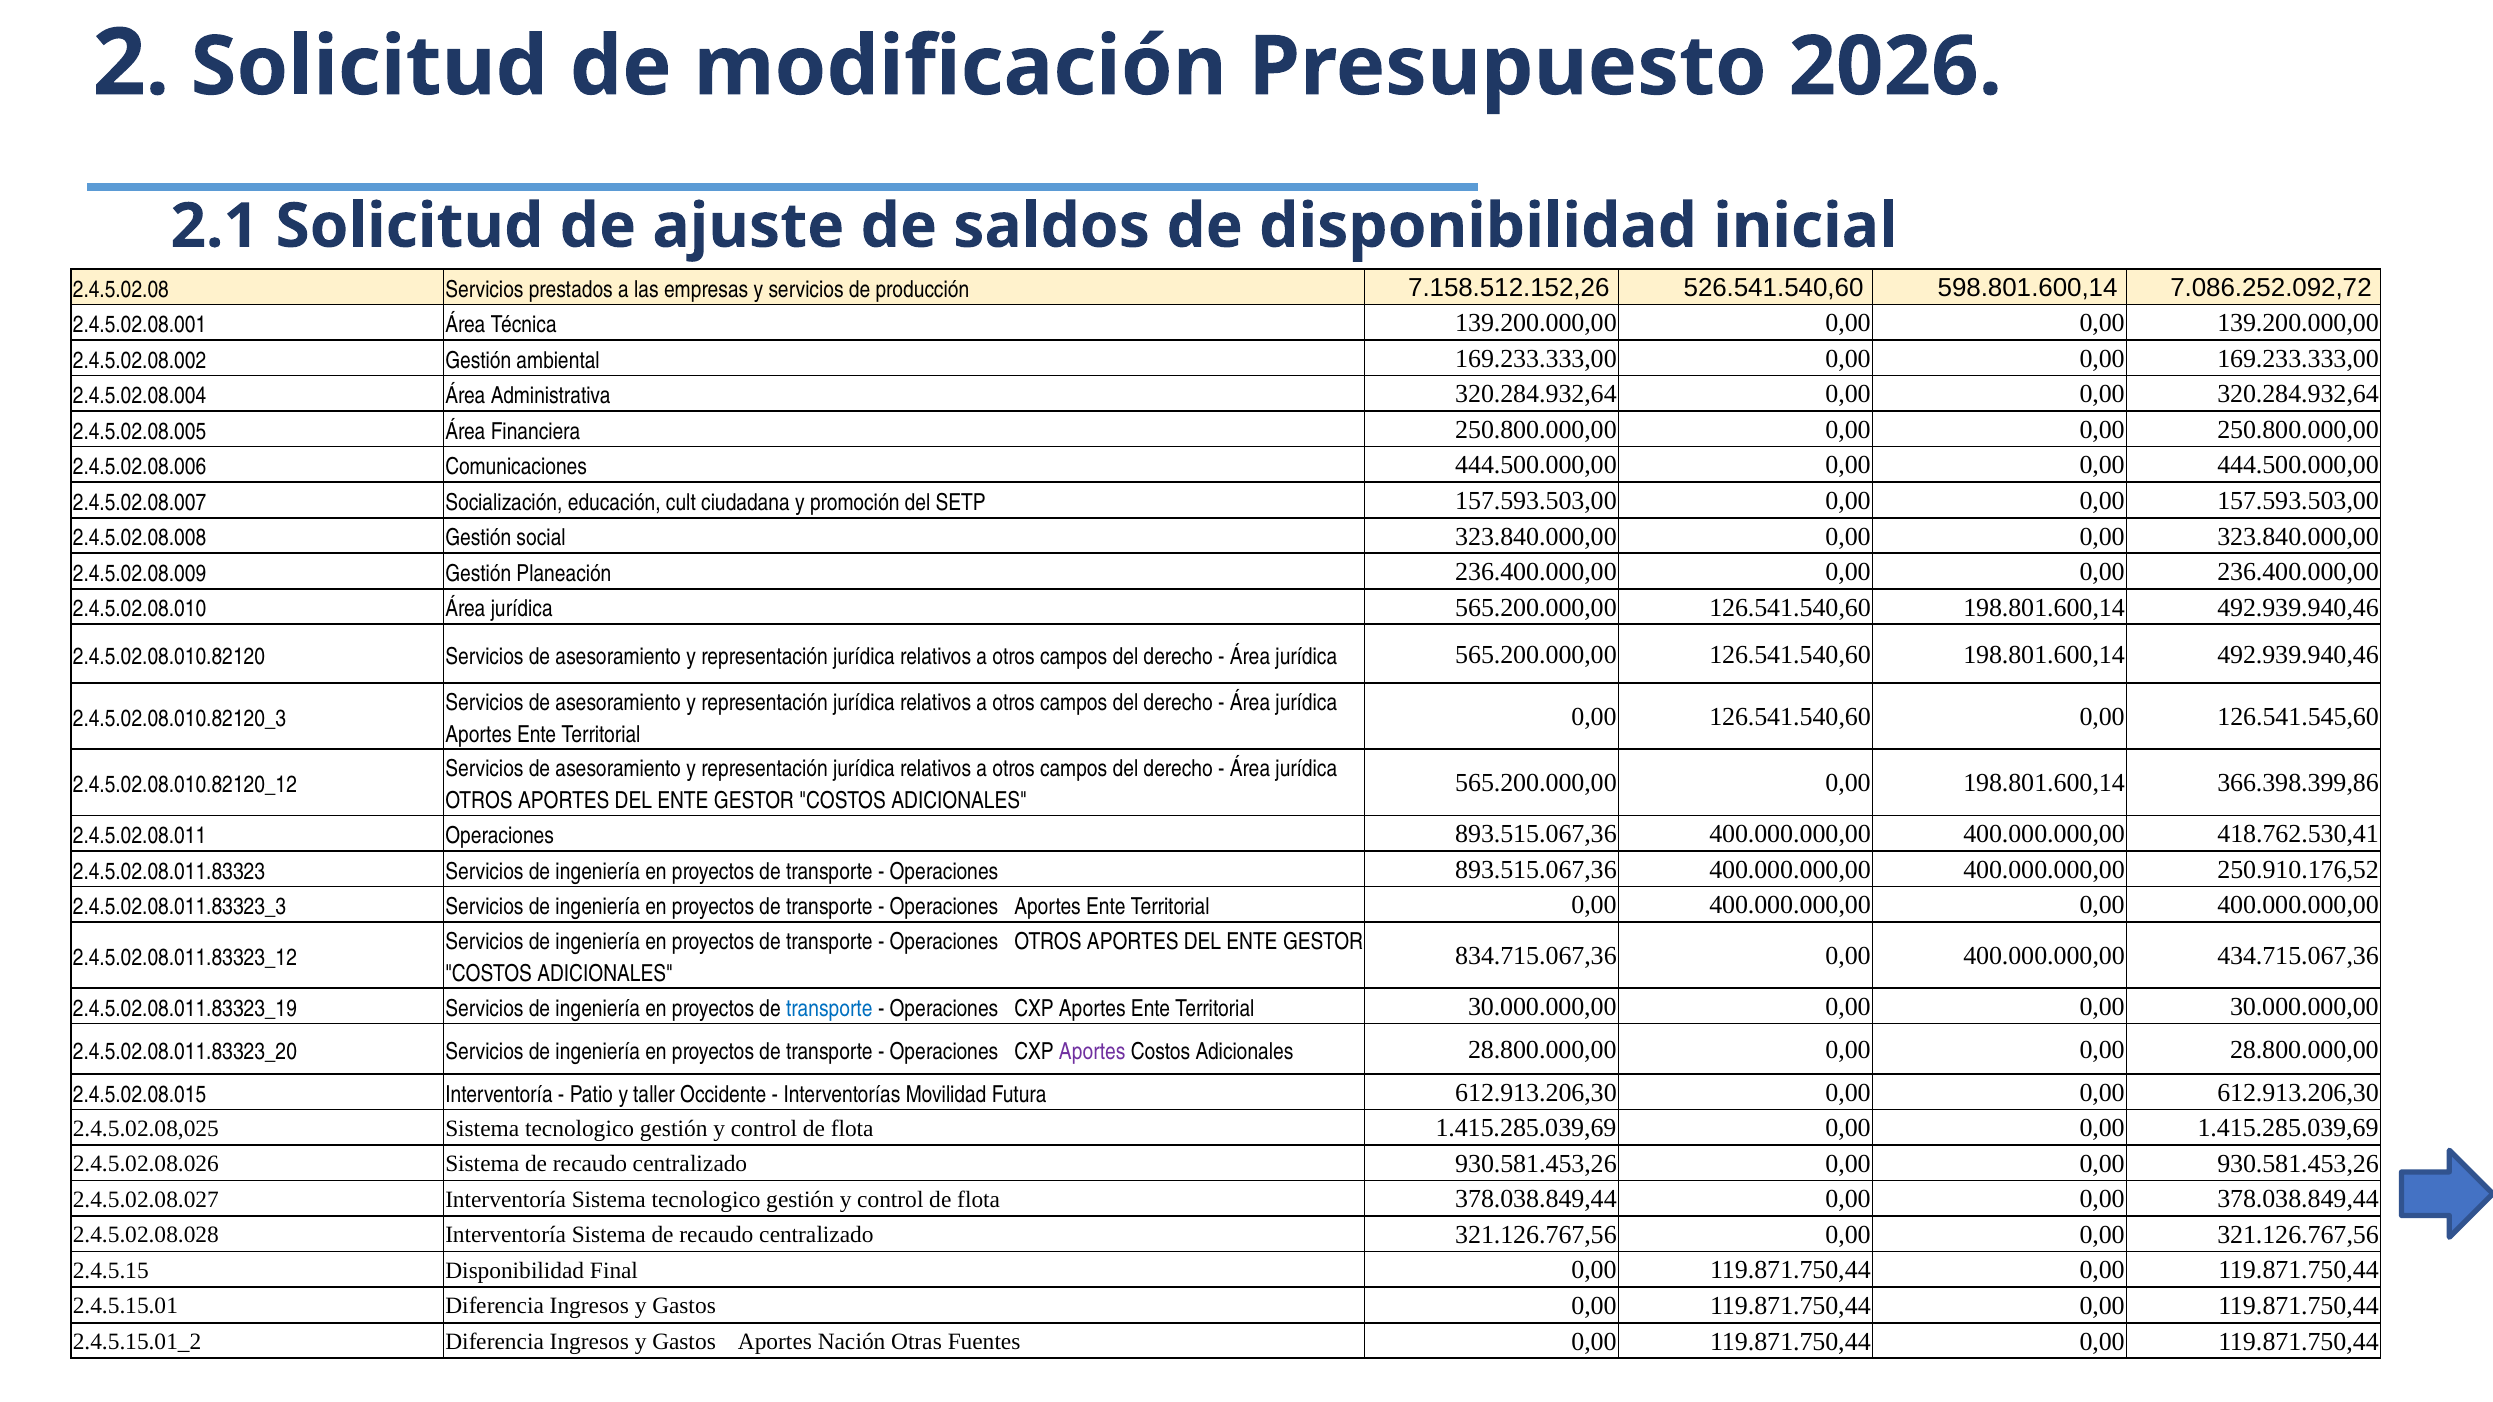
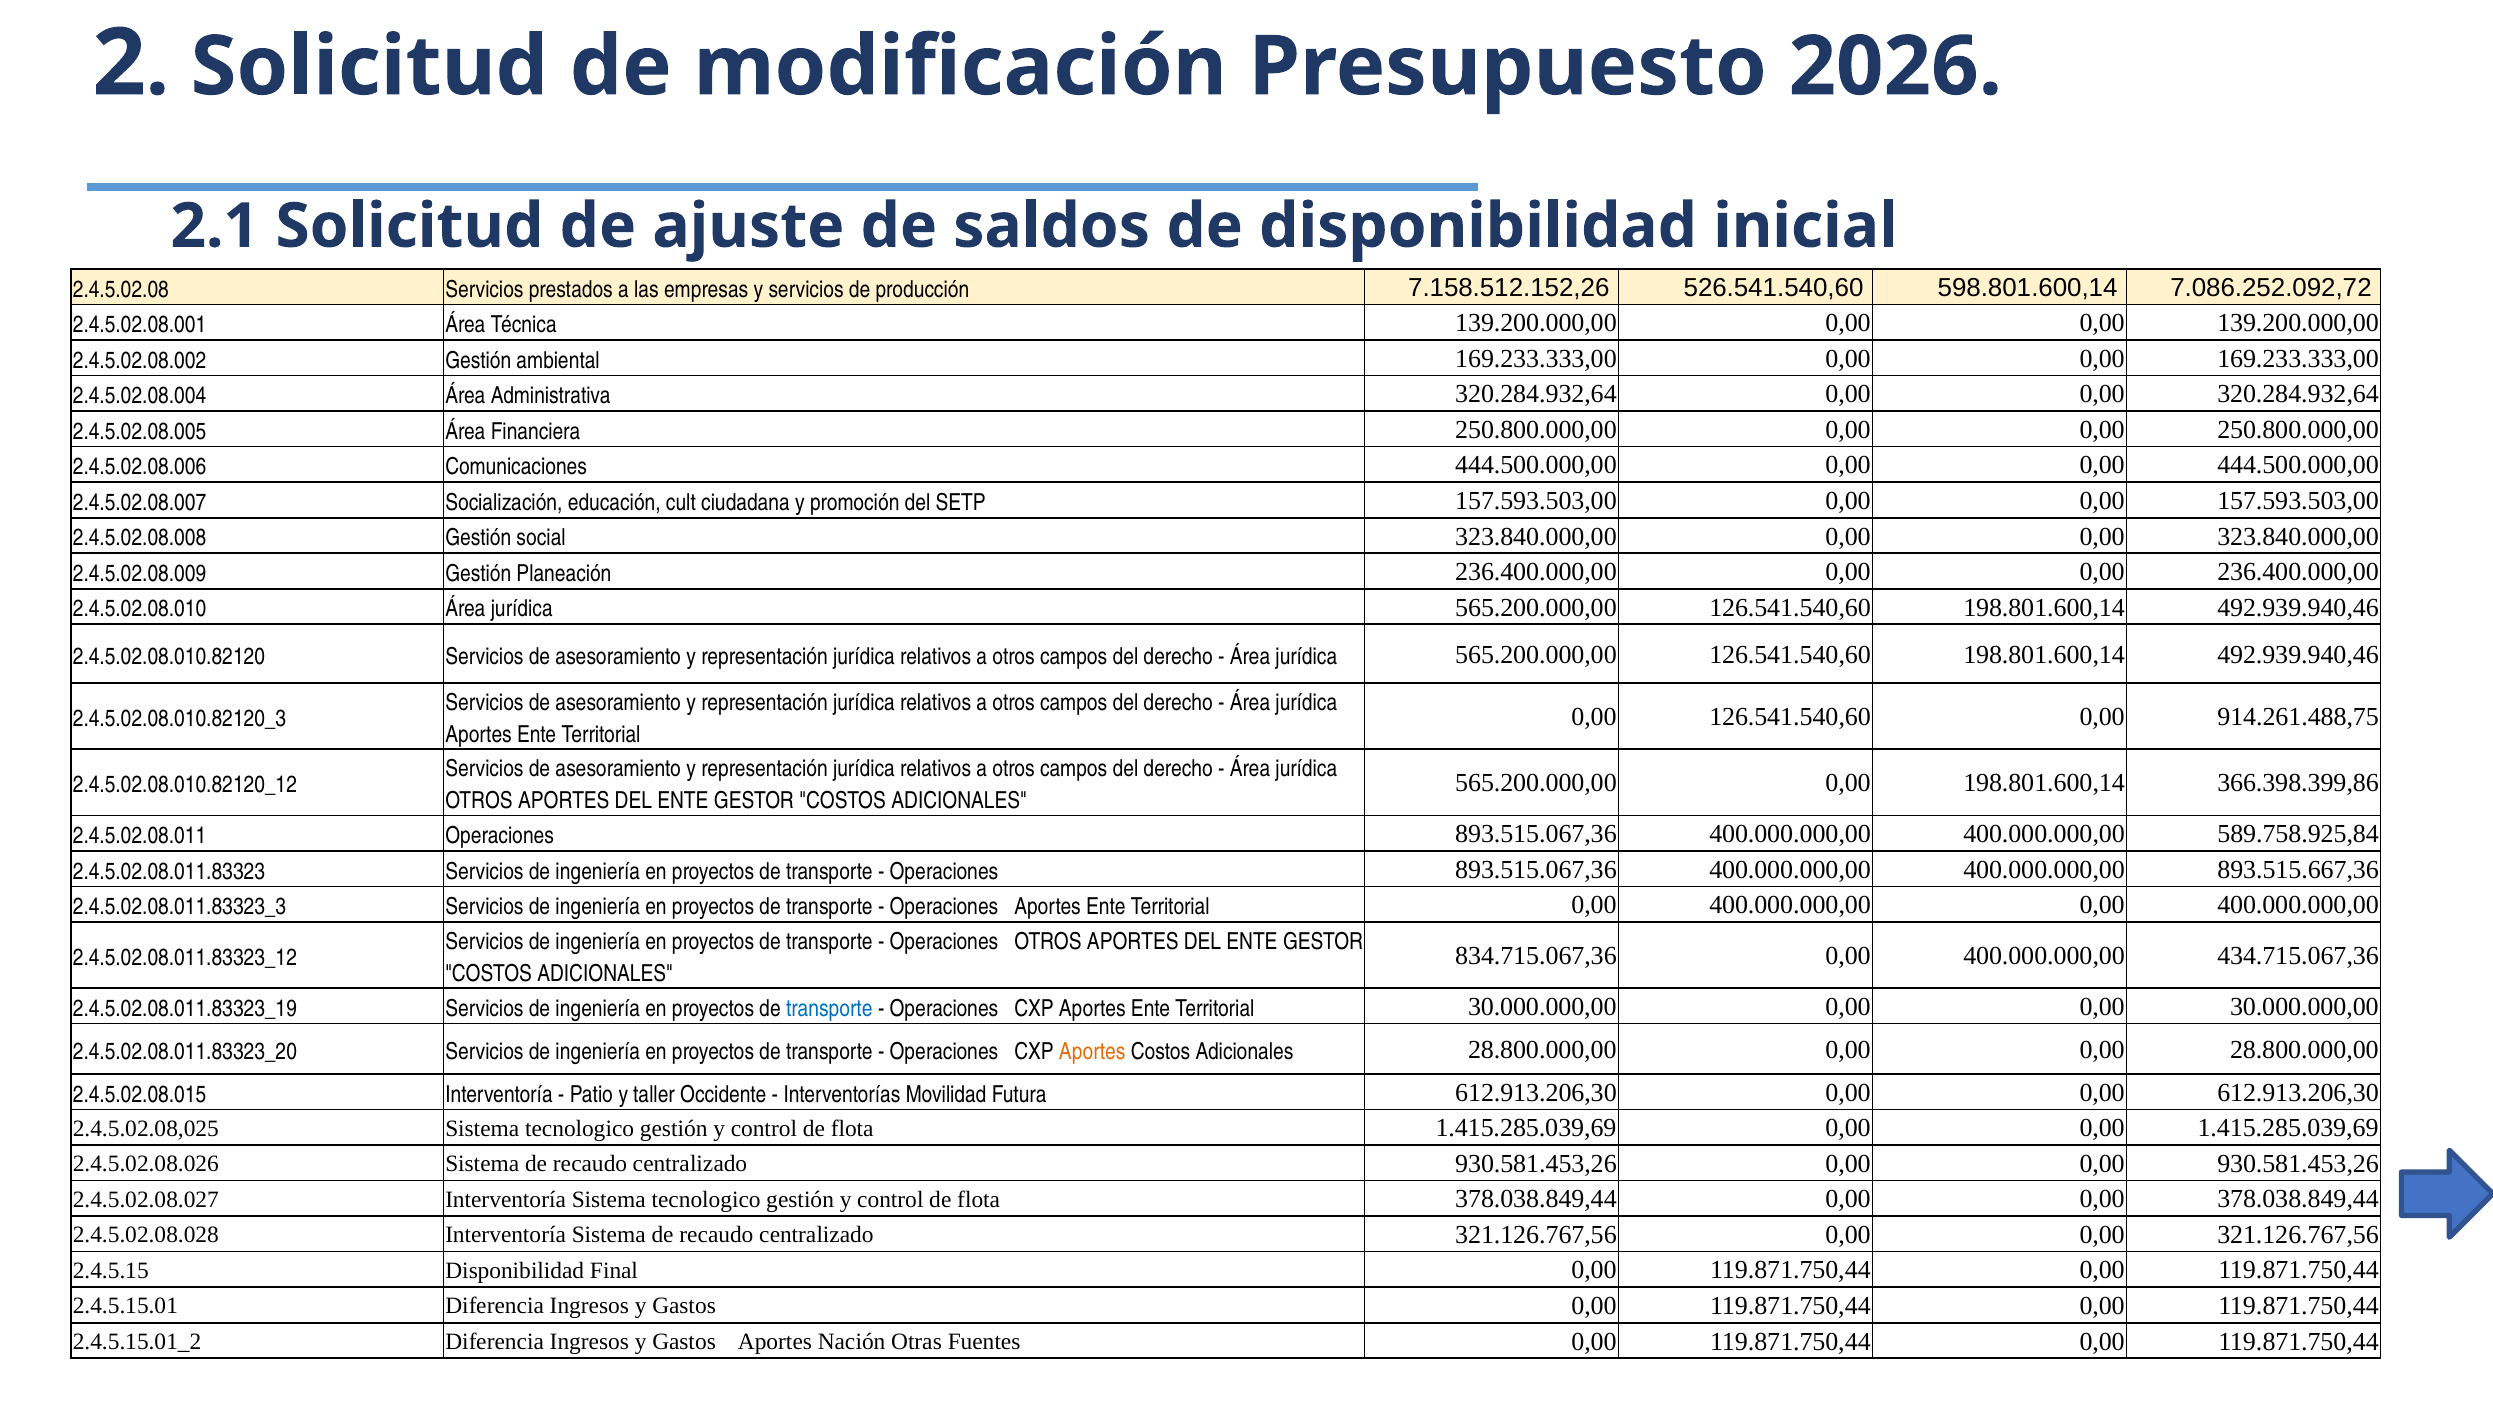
126.541.545,60: 126.541.545,60 -> 914.261.488,75 (2298, 717)
418.762.530,41: 418.762.530,41 -> 589.758.925,84 (2298, 834)
250.910.176,52: 250.910.176,52 -> 893.515.667,36 (2298, 870)
Aportes colour: purple -> orange (1092, 1052)
